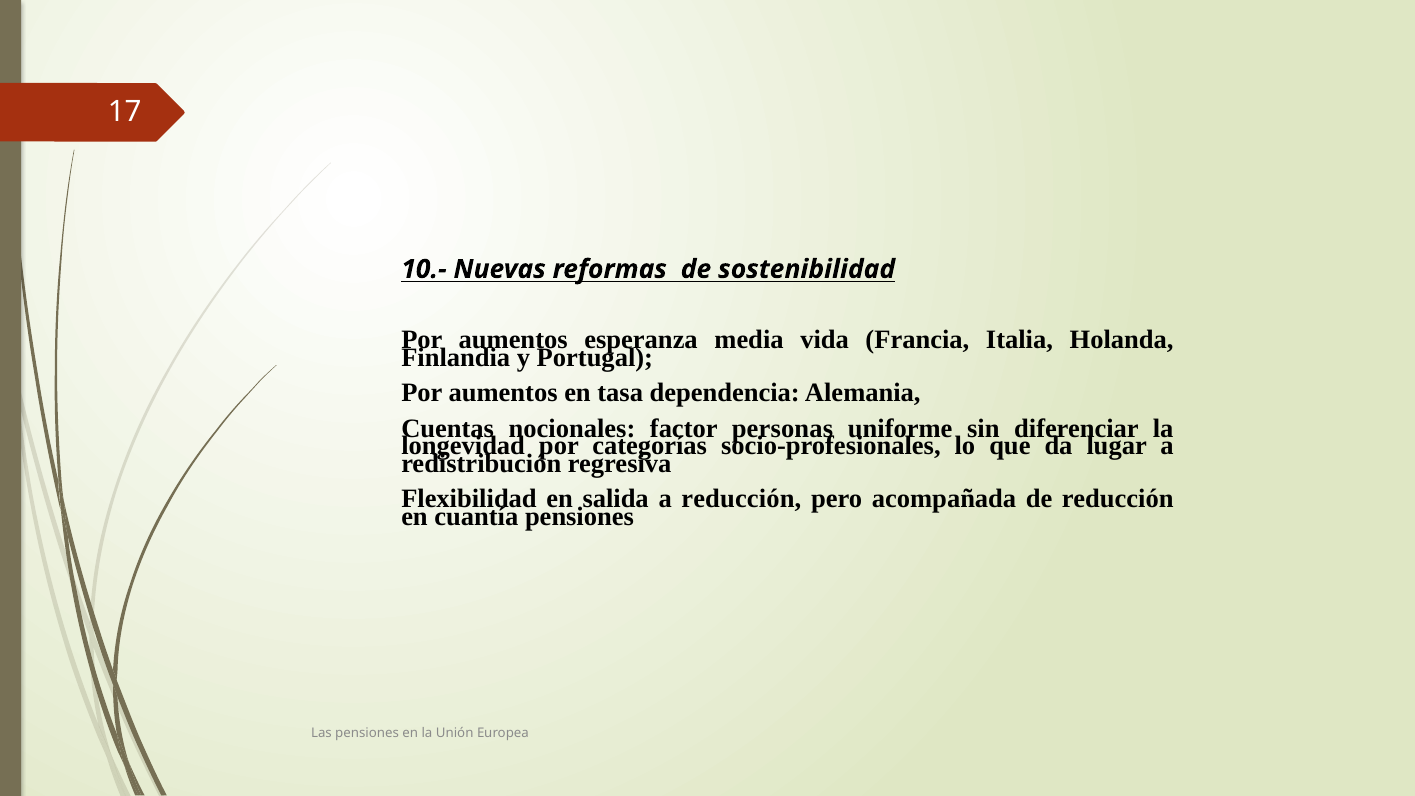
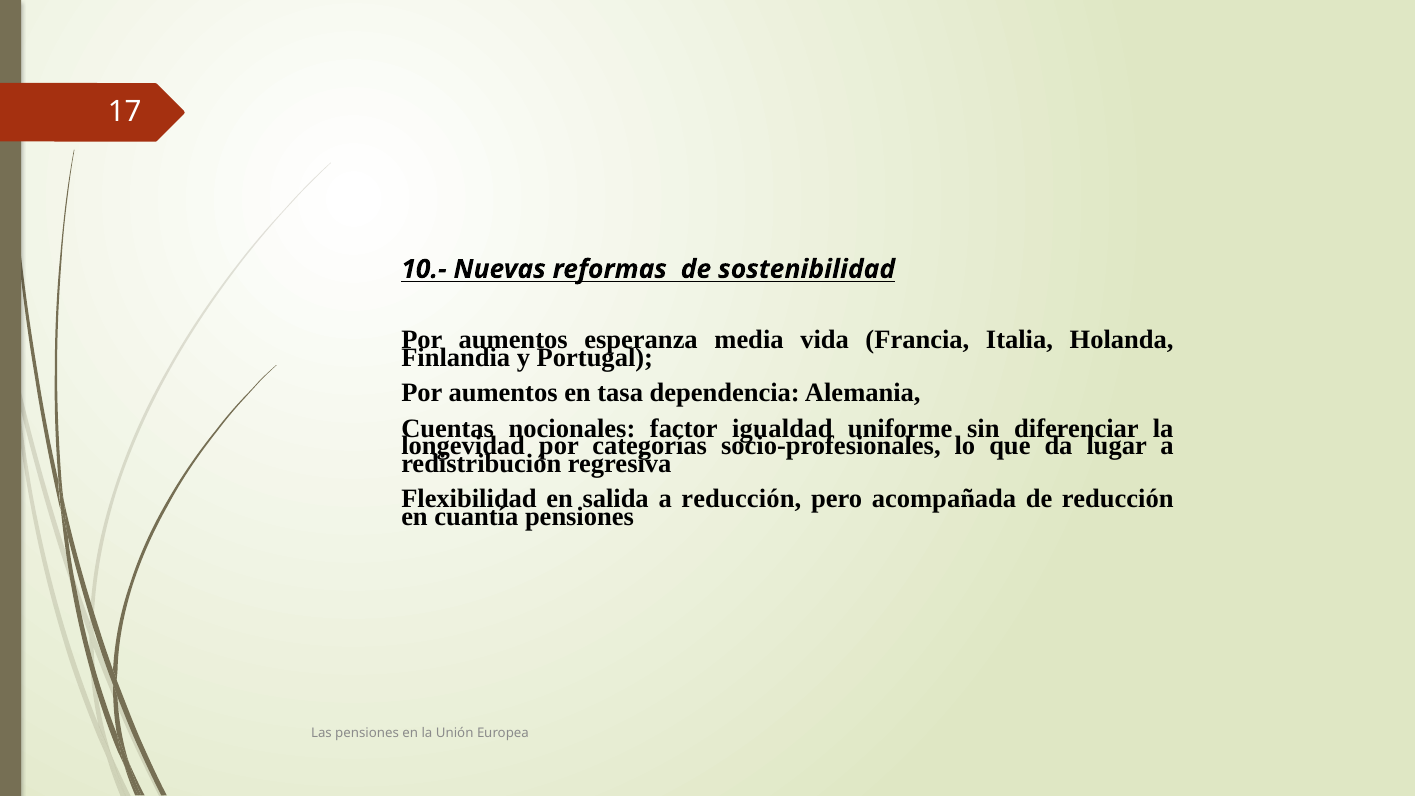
personas: personas -> igualdad (782, 428)
